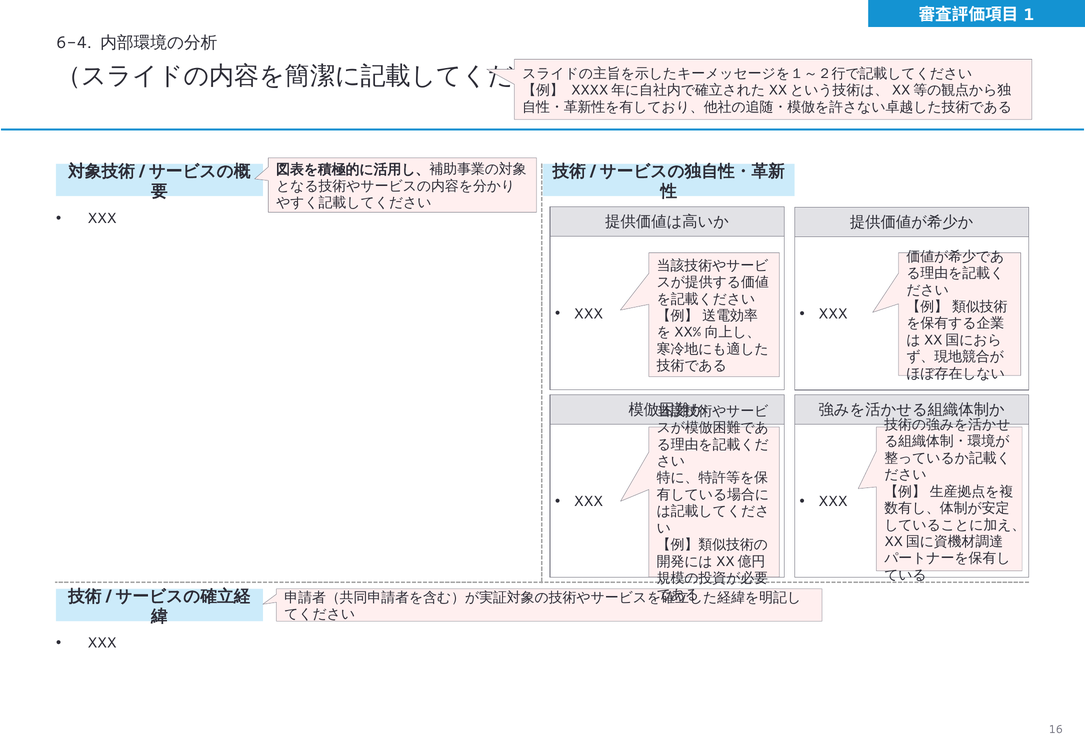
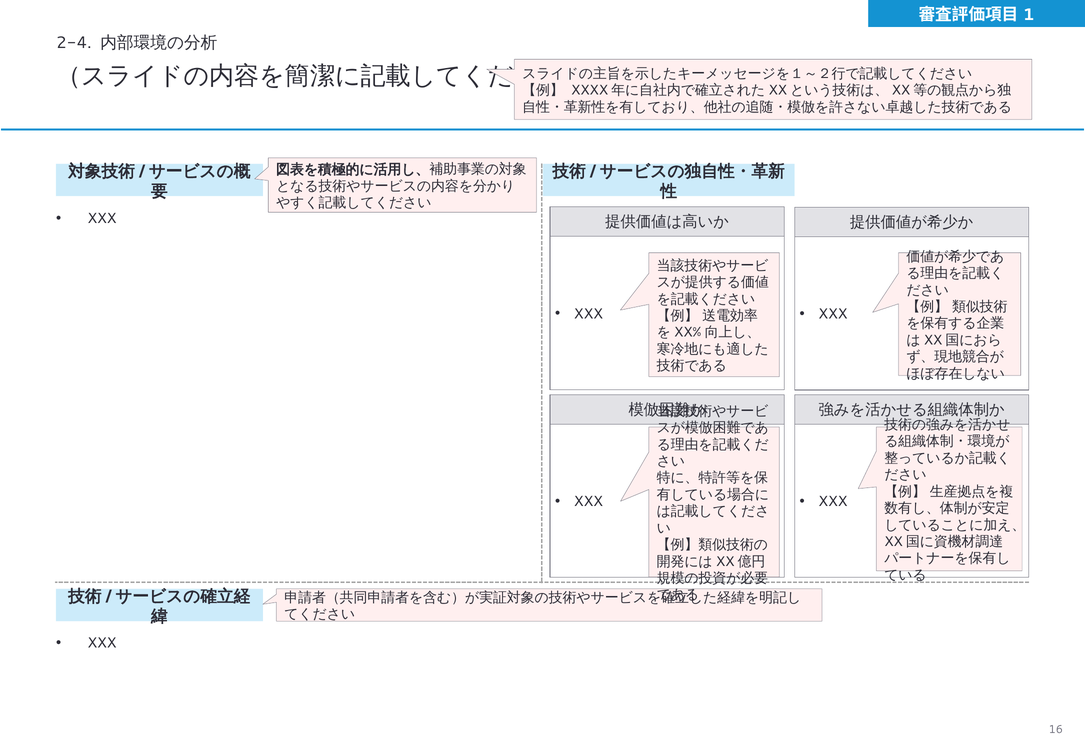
6-4: 6-4 -> 2-4 (74, 43)
